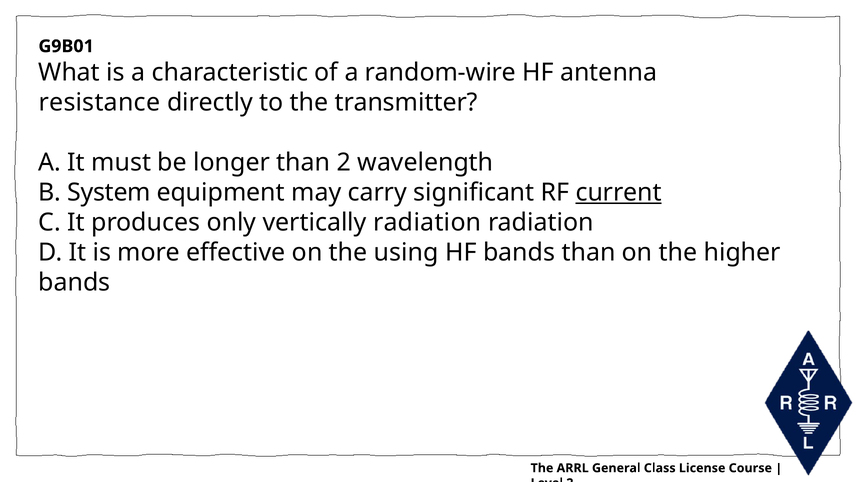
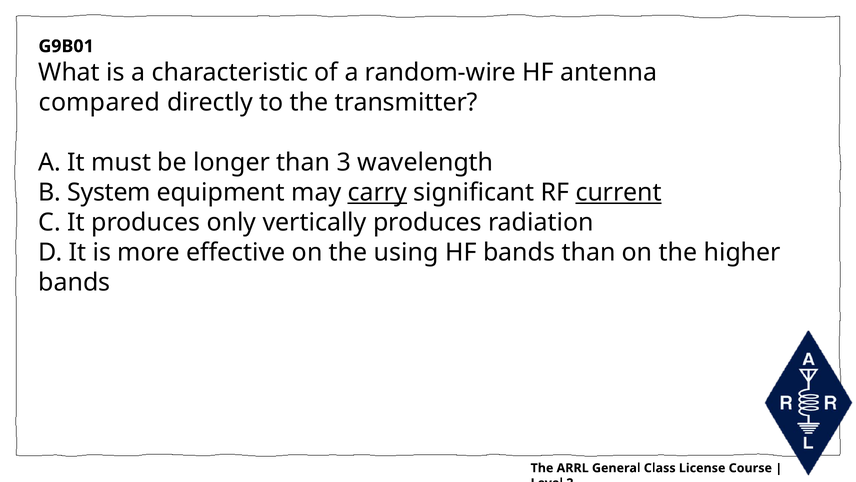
resistance: resistance -> compared (99, 102)
than 2: 2 -> 3 (344, 162)
carry underline: none -> present (377, 192)
vertically radiation: radiation -> produces (427, 222)
